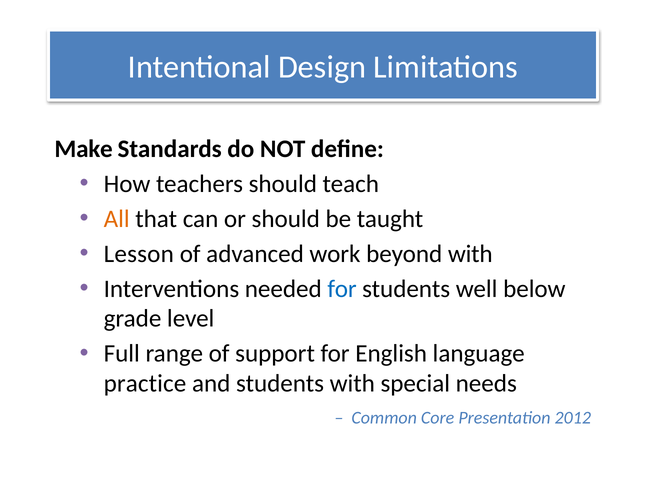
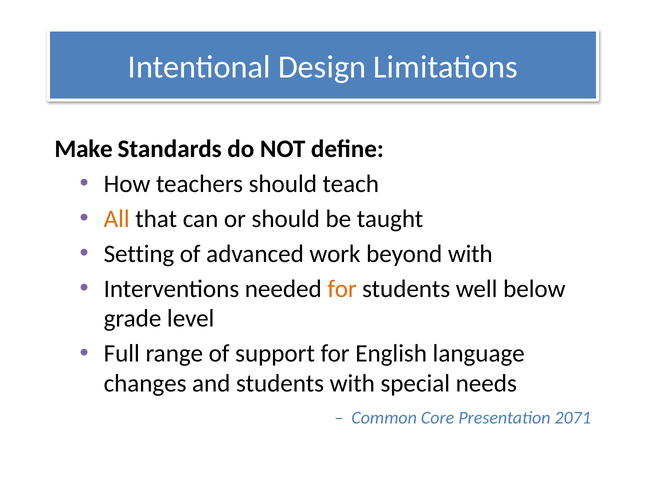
Lesson: Lesson -> Setting (139, 254)
for colour: blue -> orange (342, 289)
practice: practice -> changes (145, 383)
2012: 2012 -> 2071 (573, 417)
